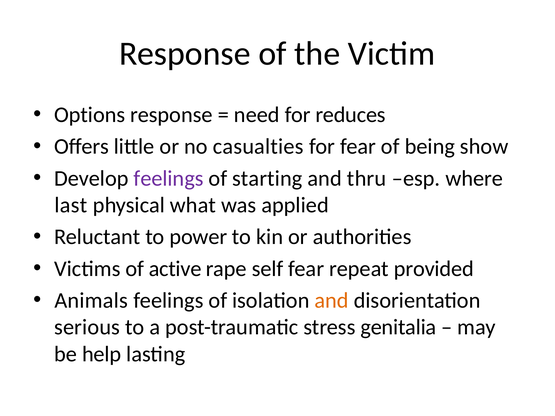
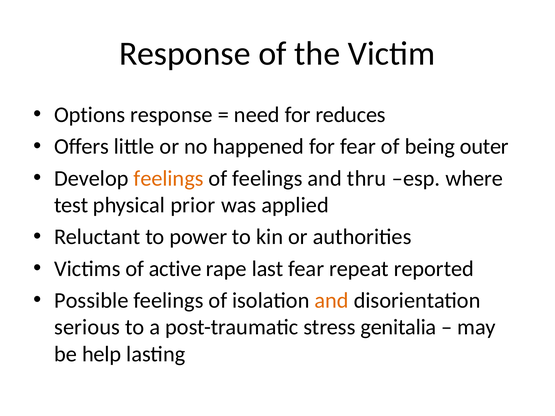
casualties: casualties -> happened (258, 147)
show: show -> outer (484, 147)
feelings colour: purple -> orange (169, 178)
of starting: starting -> feelings (267, 178)
last: last -> test (71, 205)
what: what -> prior (193, 205)
self: self -> last (268, 269)
provided: provided -> reported (434, 269)
Animals: Animals -> Possible (91, 301)
